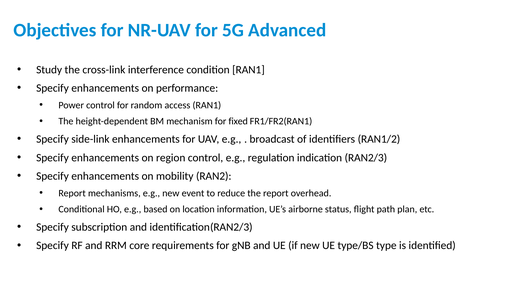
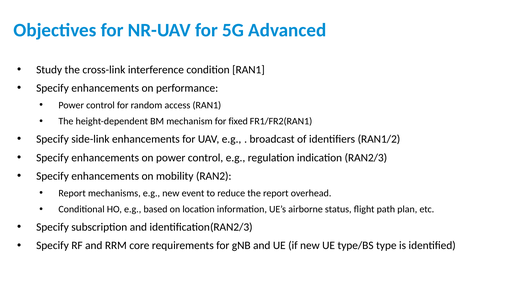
on region: region -> power (171, 158)
